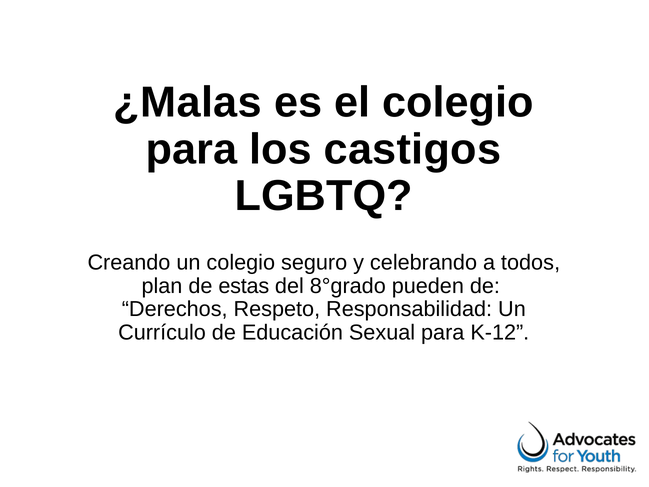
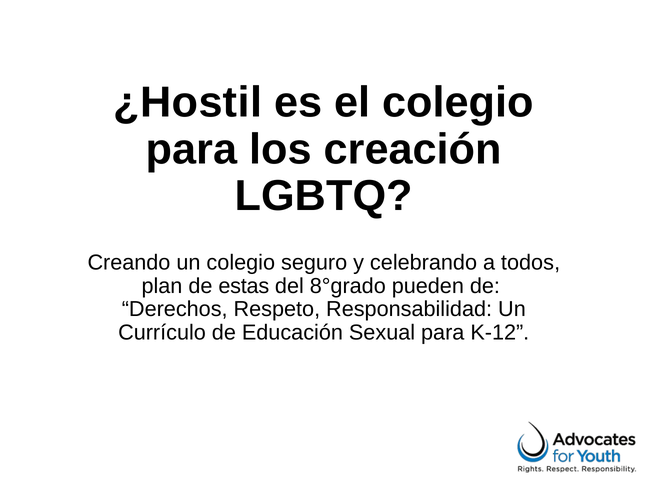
¿Malas: ¿Malas -> ¿Hostil (188, 103)
castigos: castigos -> creación (413, 149)
